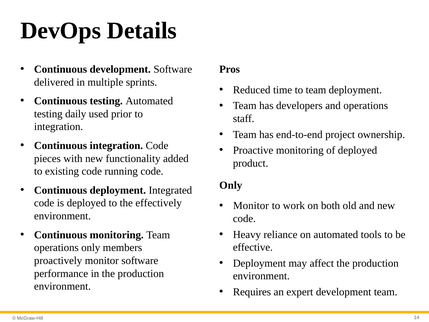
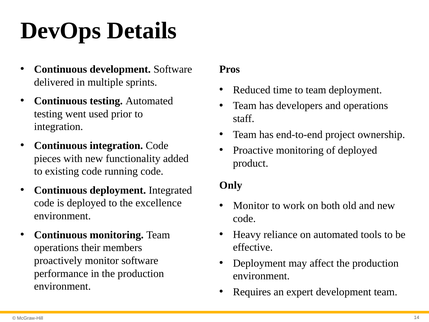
daily: daily -> went (76, 114)
effectively: effectively -> excellence (159, 203)
operations only: only -> their (91, 248)
